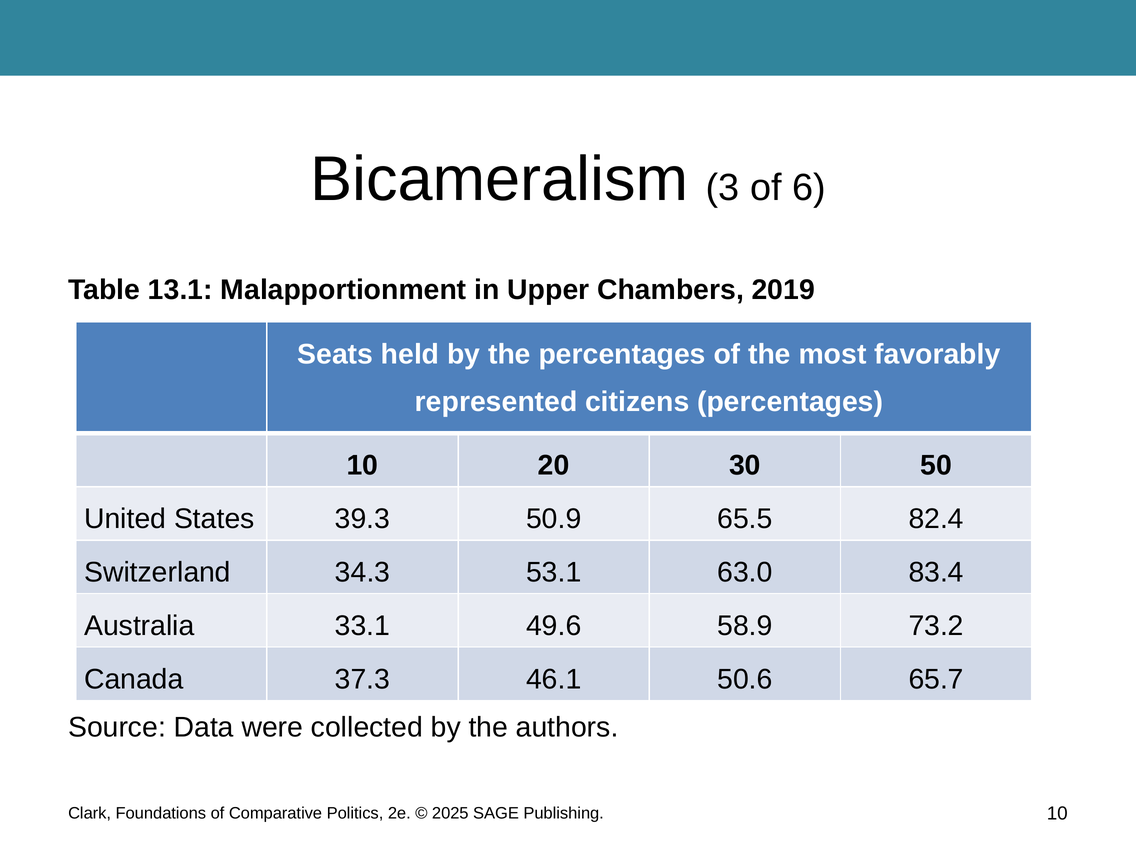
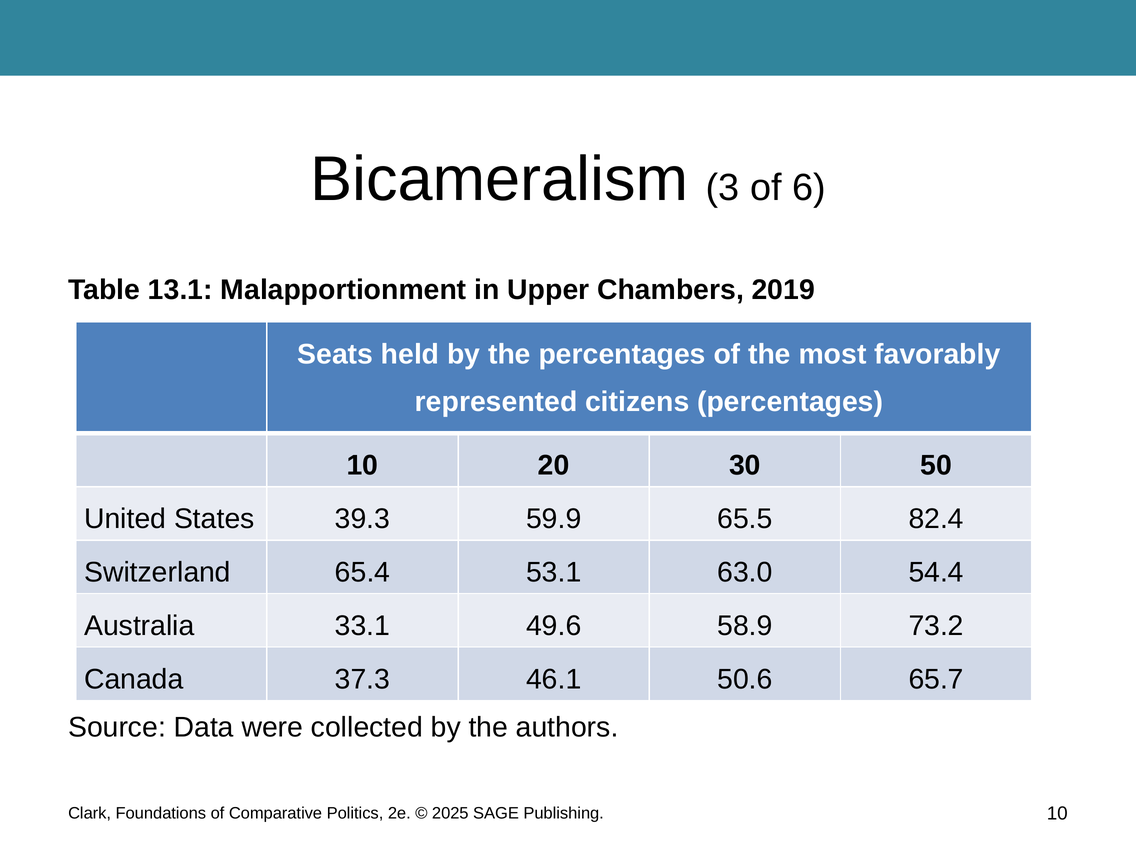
50.9: 50.9 -> 59.9 (554, 519)
34.3: 34.3 -> 65.4 (363, 572)
83.4: 83.4 -> 54.4 (936, 572)
